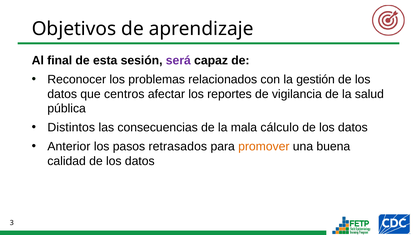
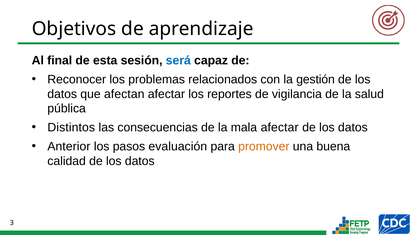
será colour: purple -> blue (178, 60)
centros: centros -> afectan (124, 94)
mala cálculo: cálculo -> afectar (280, 127)
retrasados: retrasados -> evaluación (178, 146)
